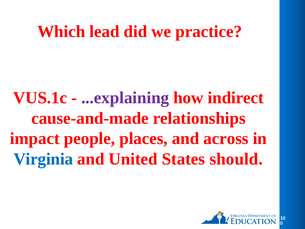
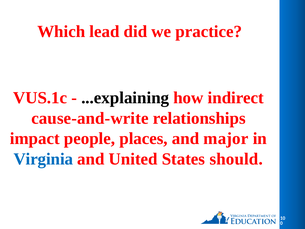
...explaining colour: purple -> black (125, 98)
cause-and-made: cause-and-made -> cause-and-write (90, 118)
across: across -> major (226, 138)
